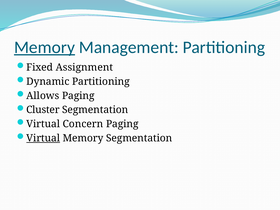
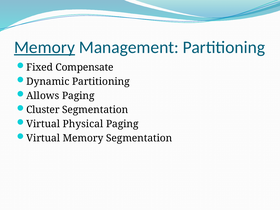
Assignment: Assignment -> Compensate (85, 67)
Concern: Concern -> Physical (83, 124)
Virtual underline: present -> none (43, 138)
